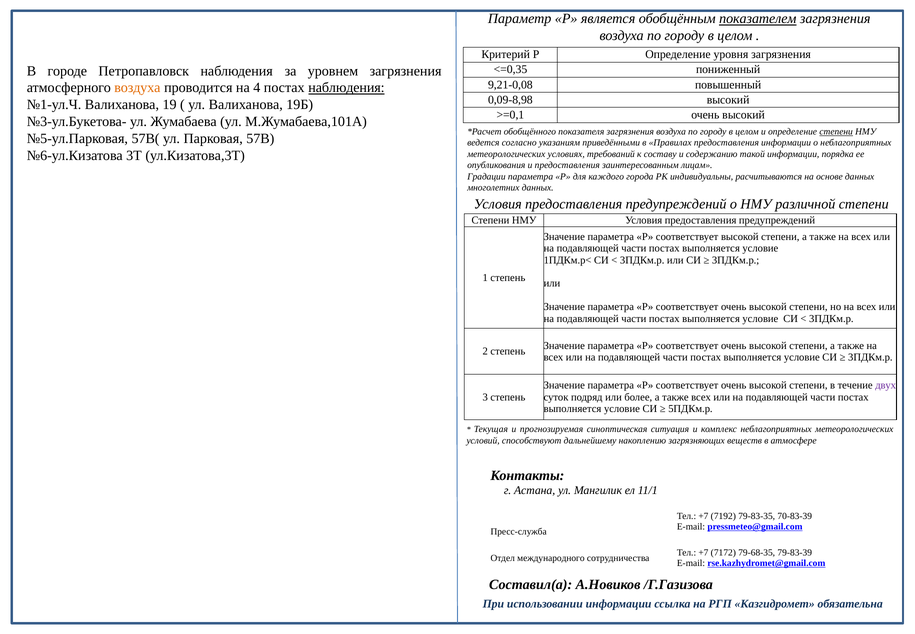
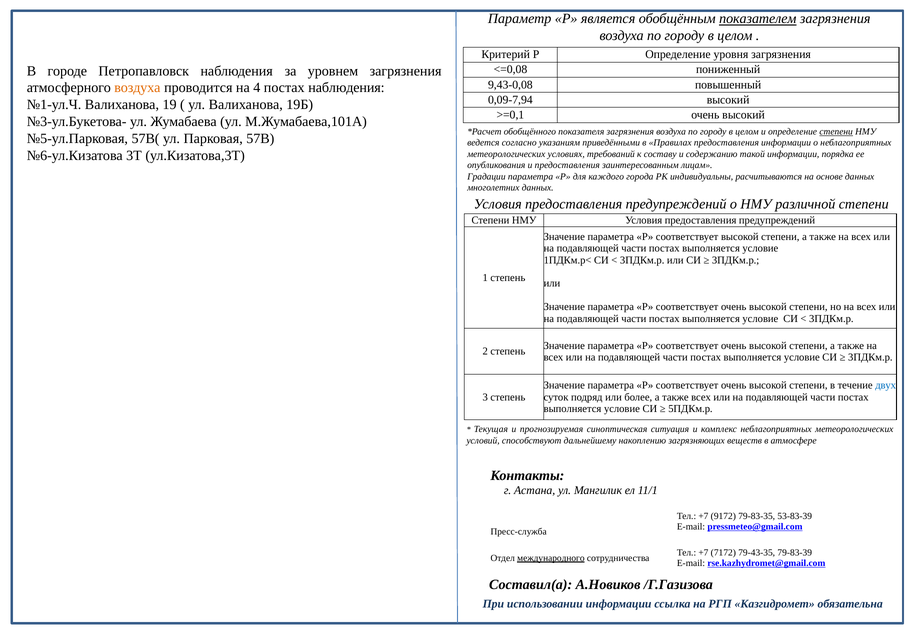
<=0,35: <=0,35 -> <=0,08 (510, 70)
9,21-0,08: 9,21-0,08 -> 9,43-0,08 (510, 85)
наблюдения underline: present -> none (346, 88)
0,09-8,98: 0,09-8,98 -> 0,09-7,94 (510, 100)
двух colour: purple -> blue (886, 385)
7192: 7192 -> 9172 (723, 516)
70-83-39: 70-83-39 -> 53-83-39 (795, 516)
79-68-35: 79-68-35 -> 79-43-35 (757, 552)
международного underline: none -> present (551, 558)
